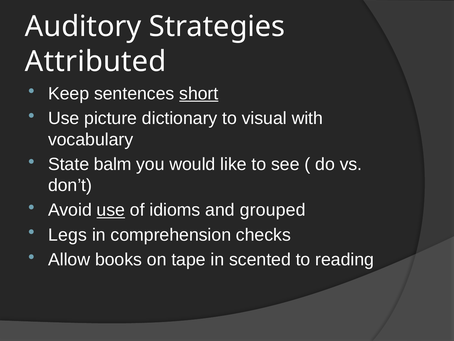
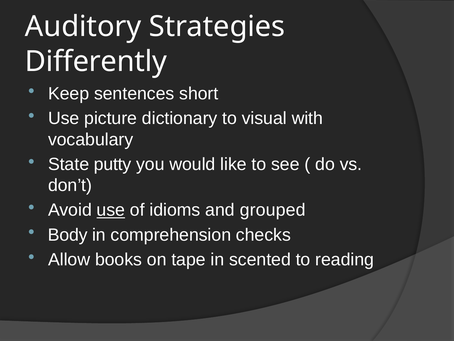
Attributed: Attributed -> Differently (96, 61)
short underline: present -> none (199, 93)
balm: balm -> putty (113, 164)
Legs: Legs -> Body (68, 235)
